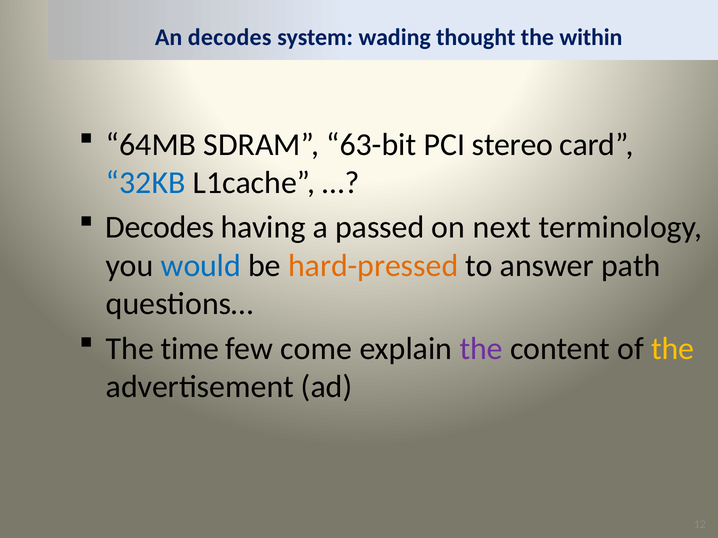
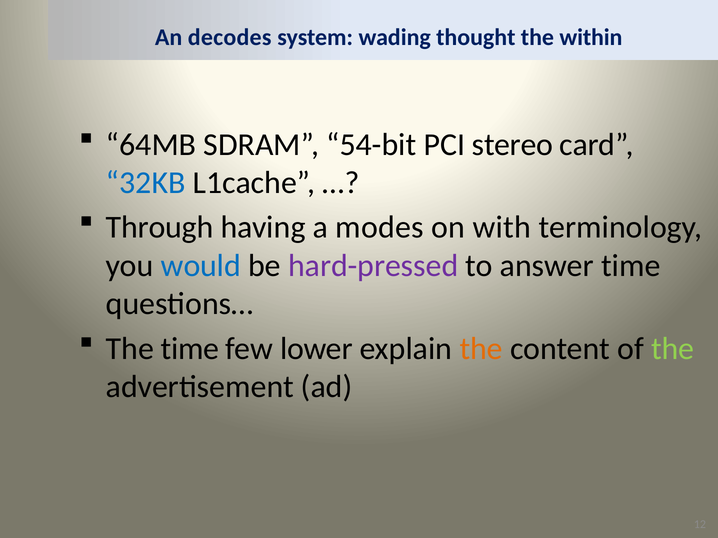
63-bit: 63-bit -> 54-bit (371, 145)
Decodes: Decodes -> Through (160, 228)
passed: passed -> modes (380, 228)
next: next -> with (502, 228)
hard-pressed colour: orange -> purple (373, 266)
answer path: path -> time (631, 266)
come: come -> lower (316, 349)
the colour: purple -> orange (481, 349)
the colour: yellow -> light green (673, 349)
